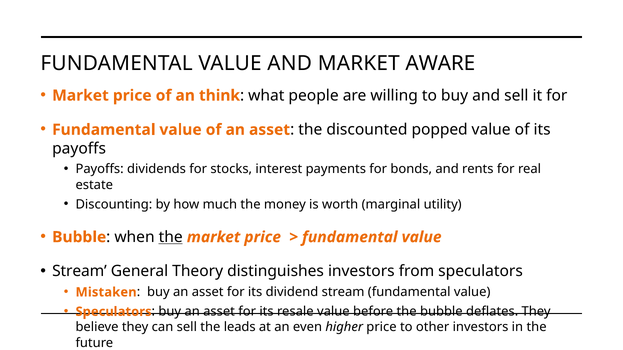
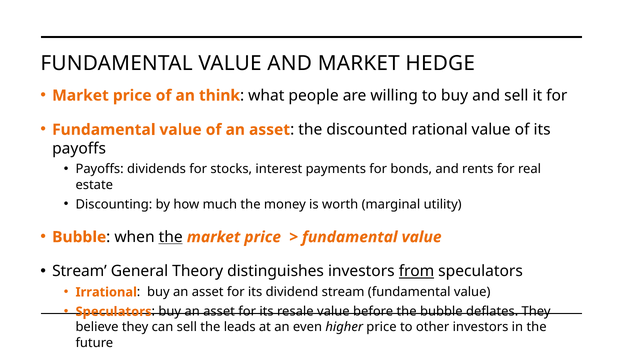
AWARE: AWARE -> HEDGE (440, 63)
popped: popped -> rational (440, 130)
from underline: none -> present (417, 272)
Mistaken: Mistaken -> Irrational (106, 293)
